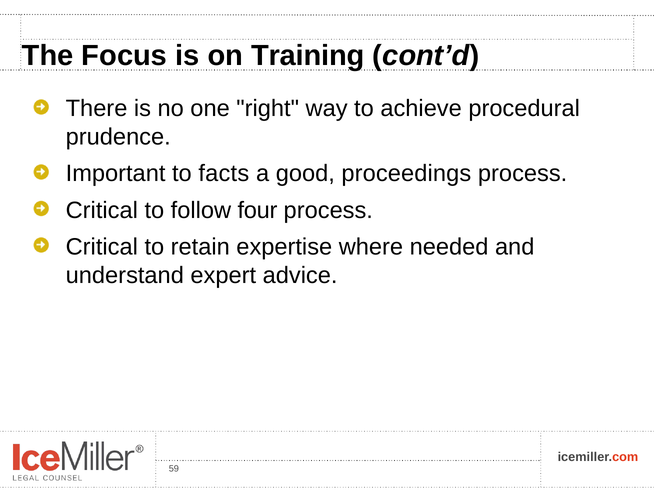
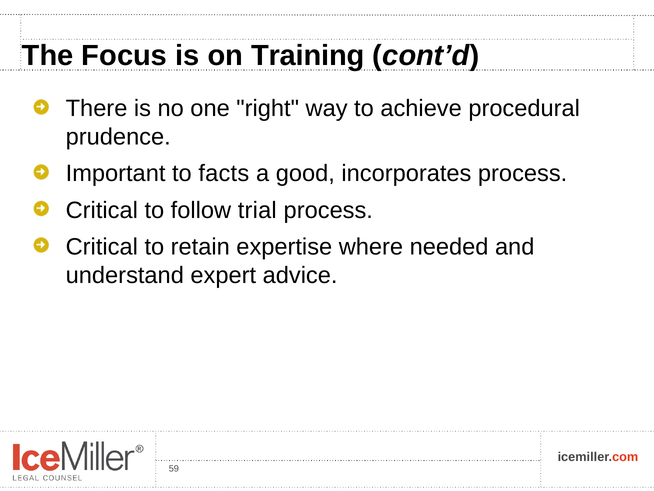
proceedings: proceedings -> incorporates (406, 173)
four: four -> trial (257, 210)
